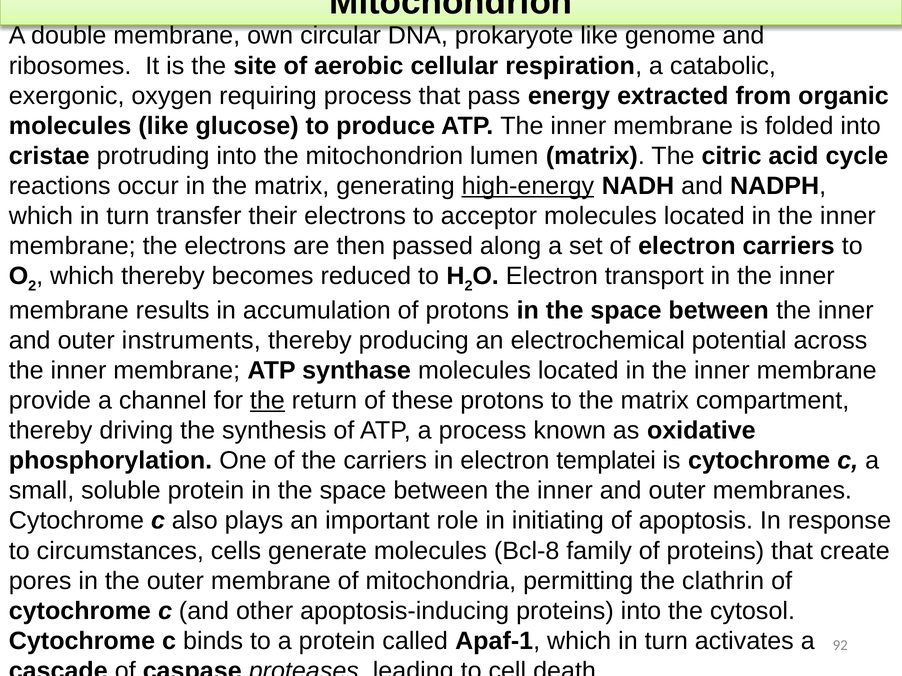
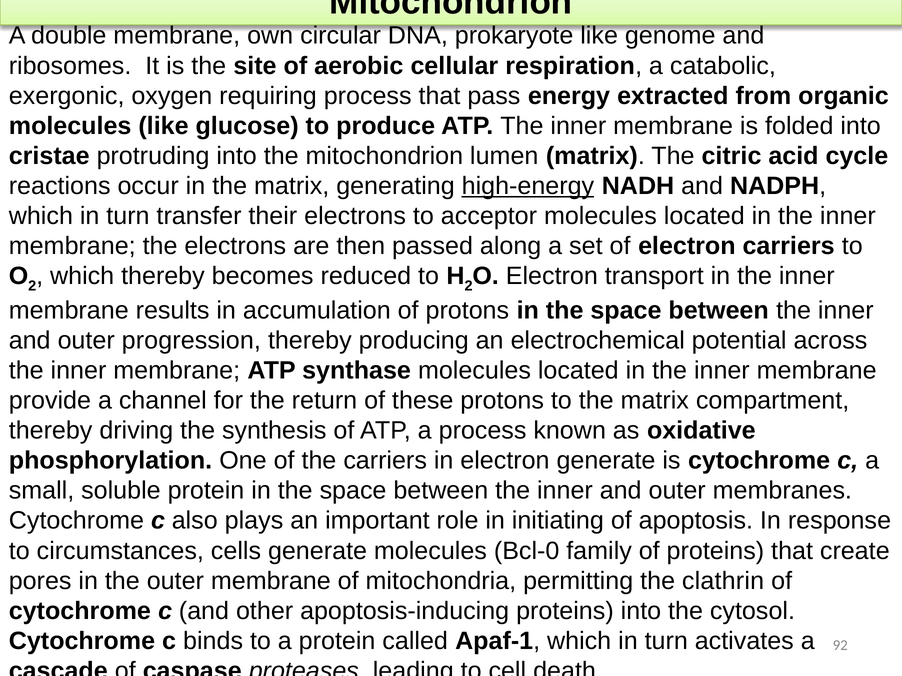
instruments: instruments -> progression (191, 341)
the underline: present -> none (267, 401)
electron templatei: templatei -> generate (606, 461)
Bcl-8: Bcl-8 -> Bcl-0 (527, 551)
